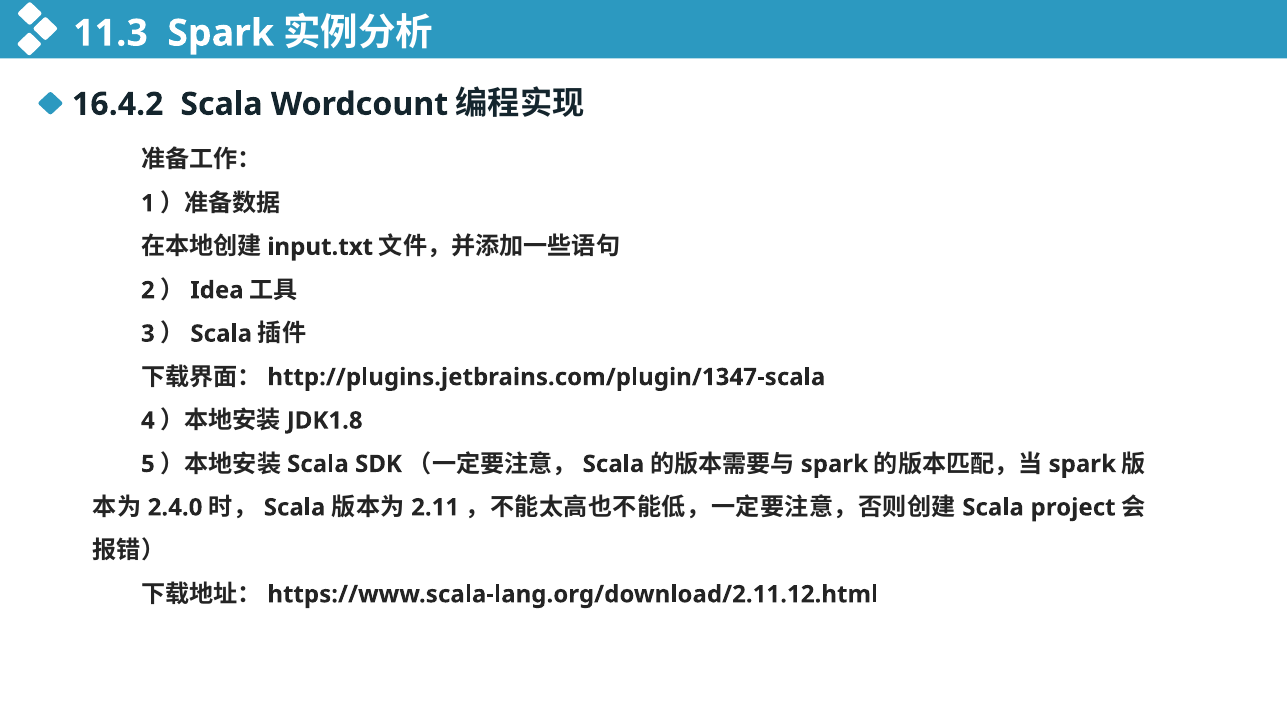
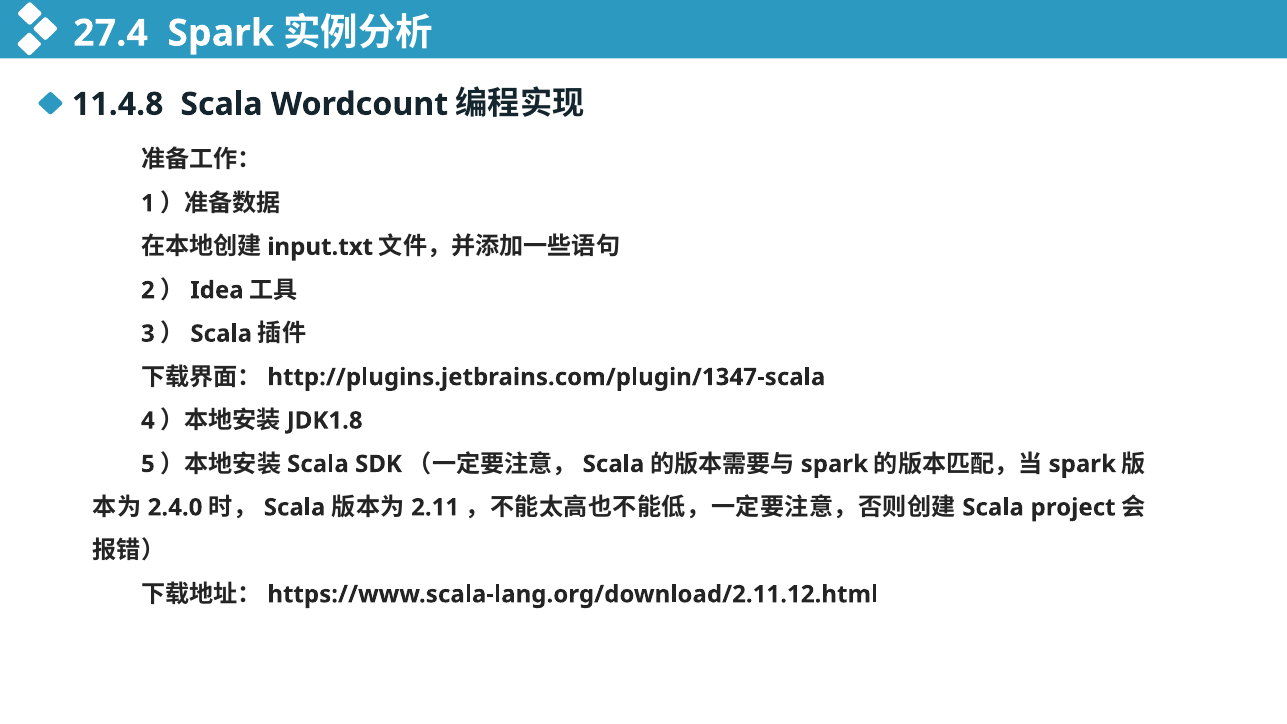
11.3: 11.3 -> 27.4 (111, 33)
16.4.2: 16.4.2 -> 11.4.8 (118, 104)
